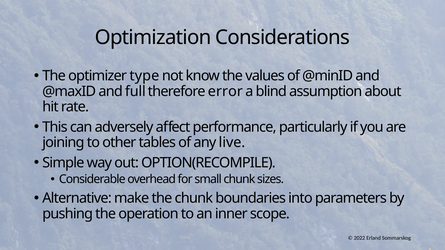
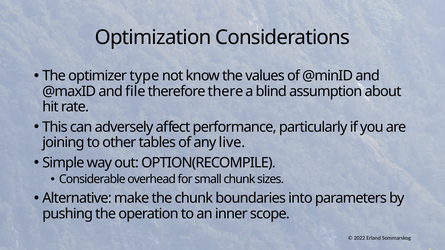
full: full -> file (135, 92)
error: error -> there (225, 92)
